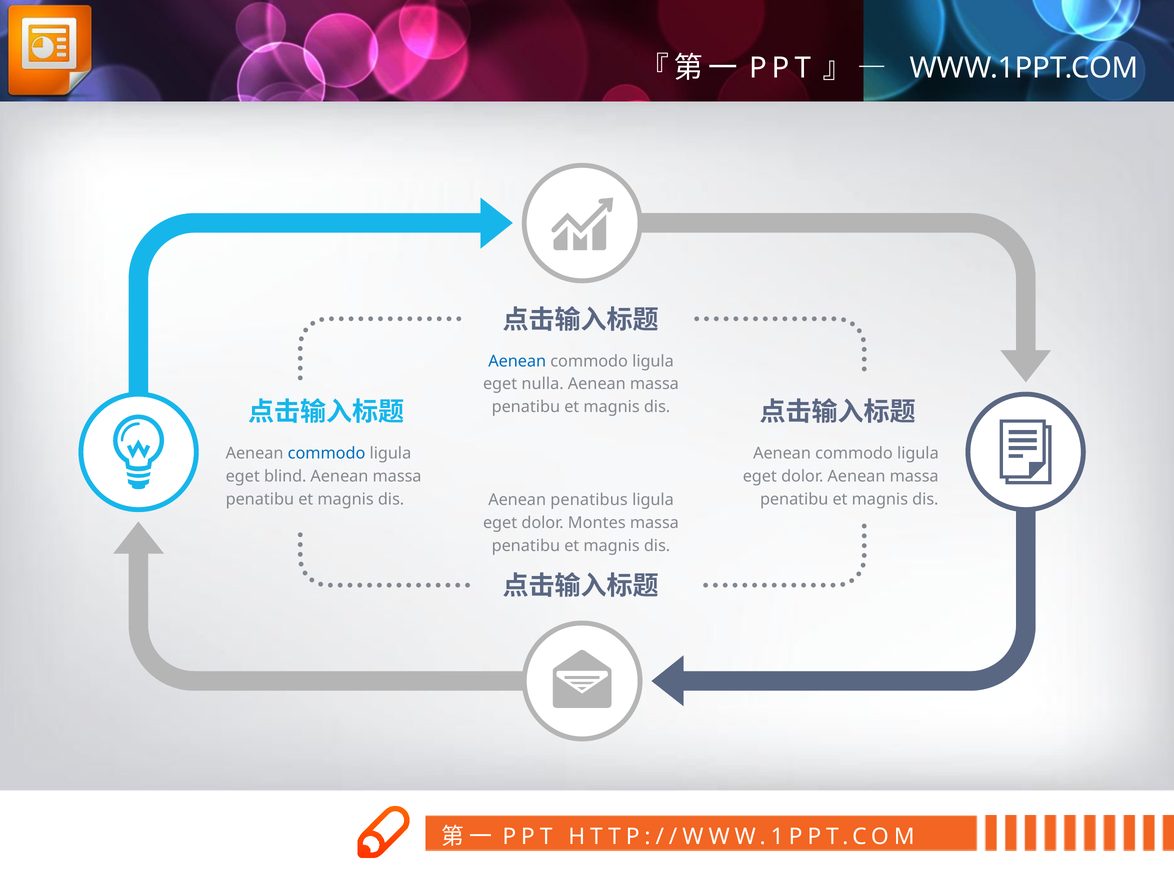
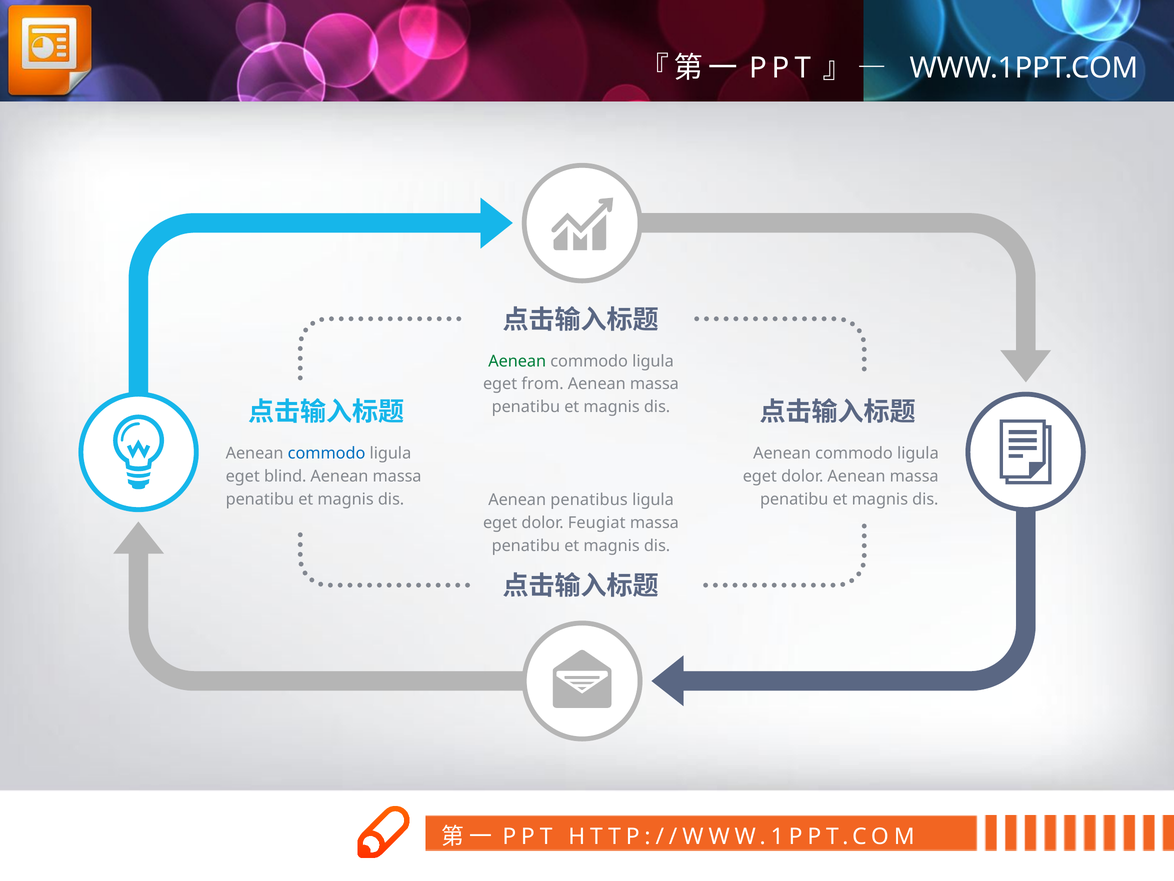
Aenean colour: blue -> green (517, 361)
nulla: nulla -> from (543, 384)
Montes: Montes -> Feugiat (597, 523)
